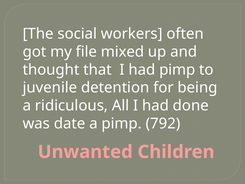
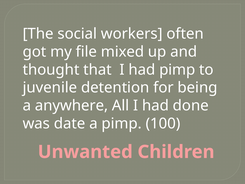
ridiculous: ridiculous -> anywhere (71, 105)
792: 792 -> 100 (163, 123)
